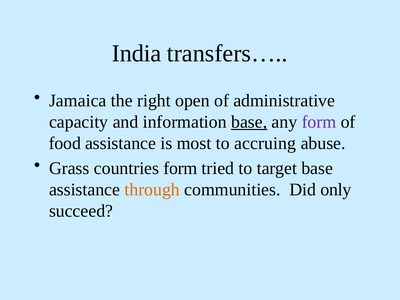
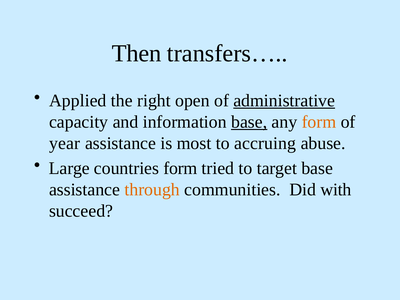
India: India -> Then (137, 53)
Jamaica: Jamaica -> Applied (78, 101)
administrative underline: none -> present (284, 101)
form colour: purple -> orange (319, 122)
food: food -> year (65, 143)
Grass: Grass -> Large (69, 168)
only: only -> with (336, 189)
